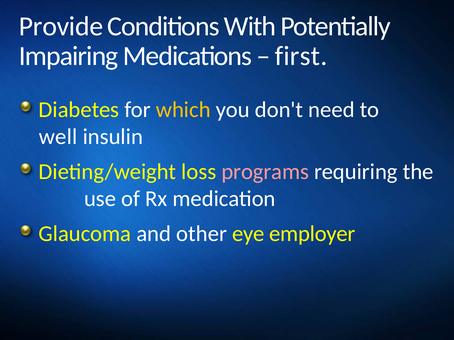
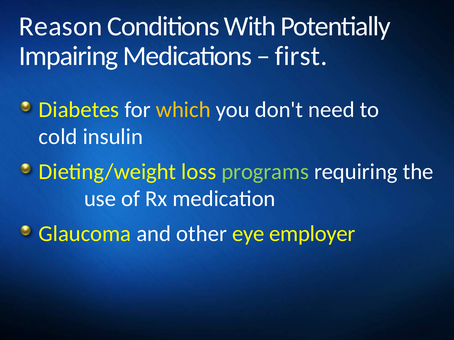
Provide: Provide -> Reason (61, 26)
well: well -> cold (58, 137)
programs colour: pink -> light green (265, 172)
